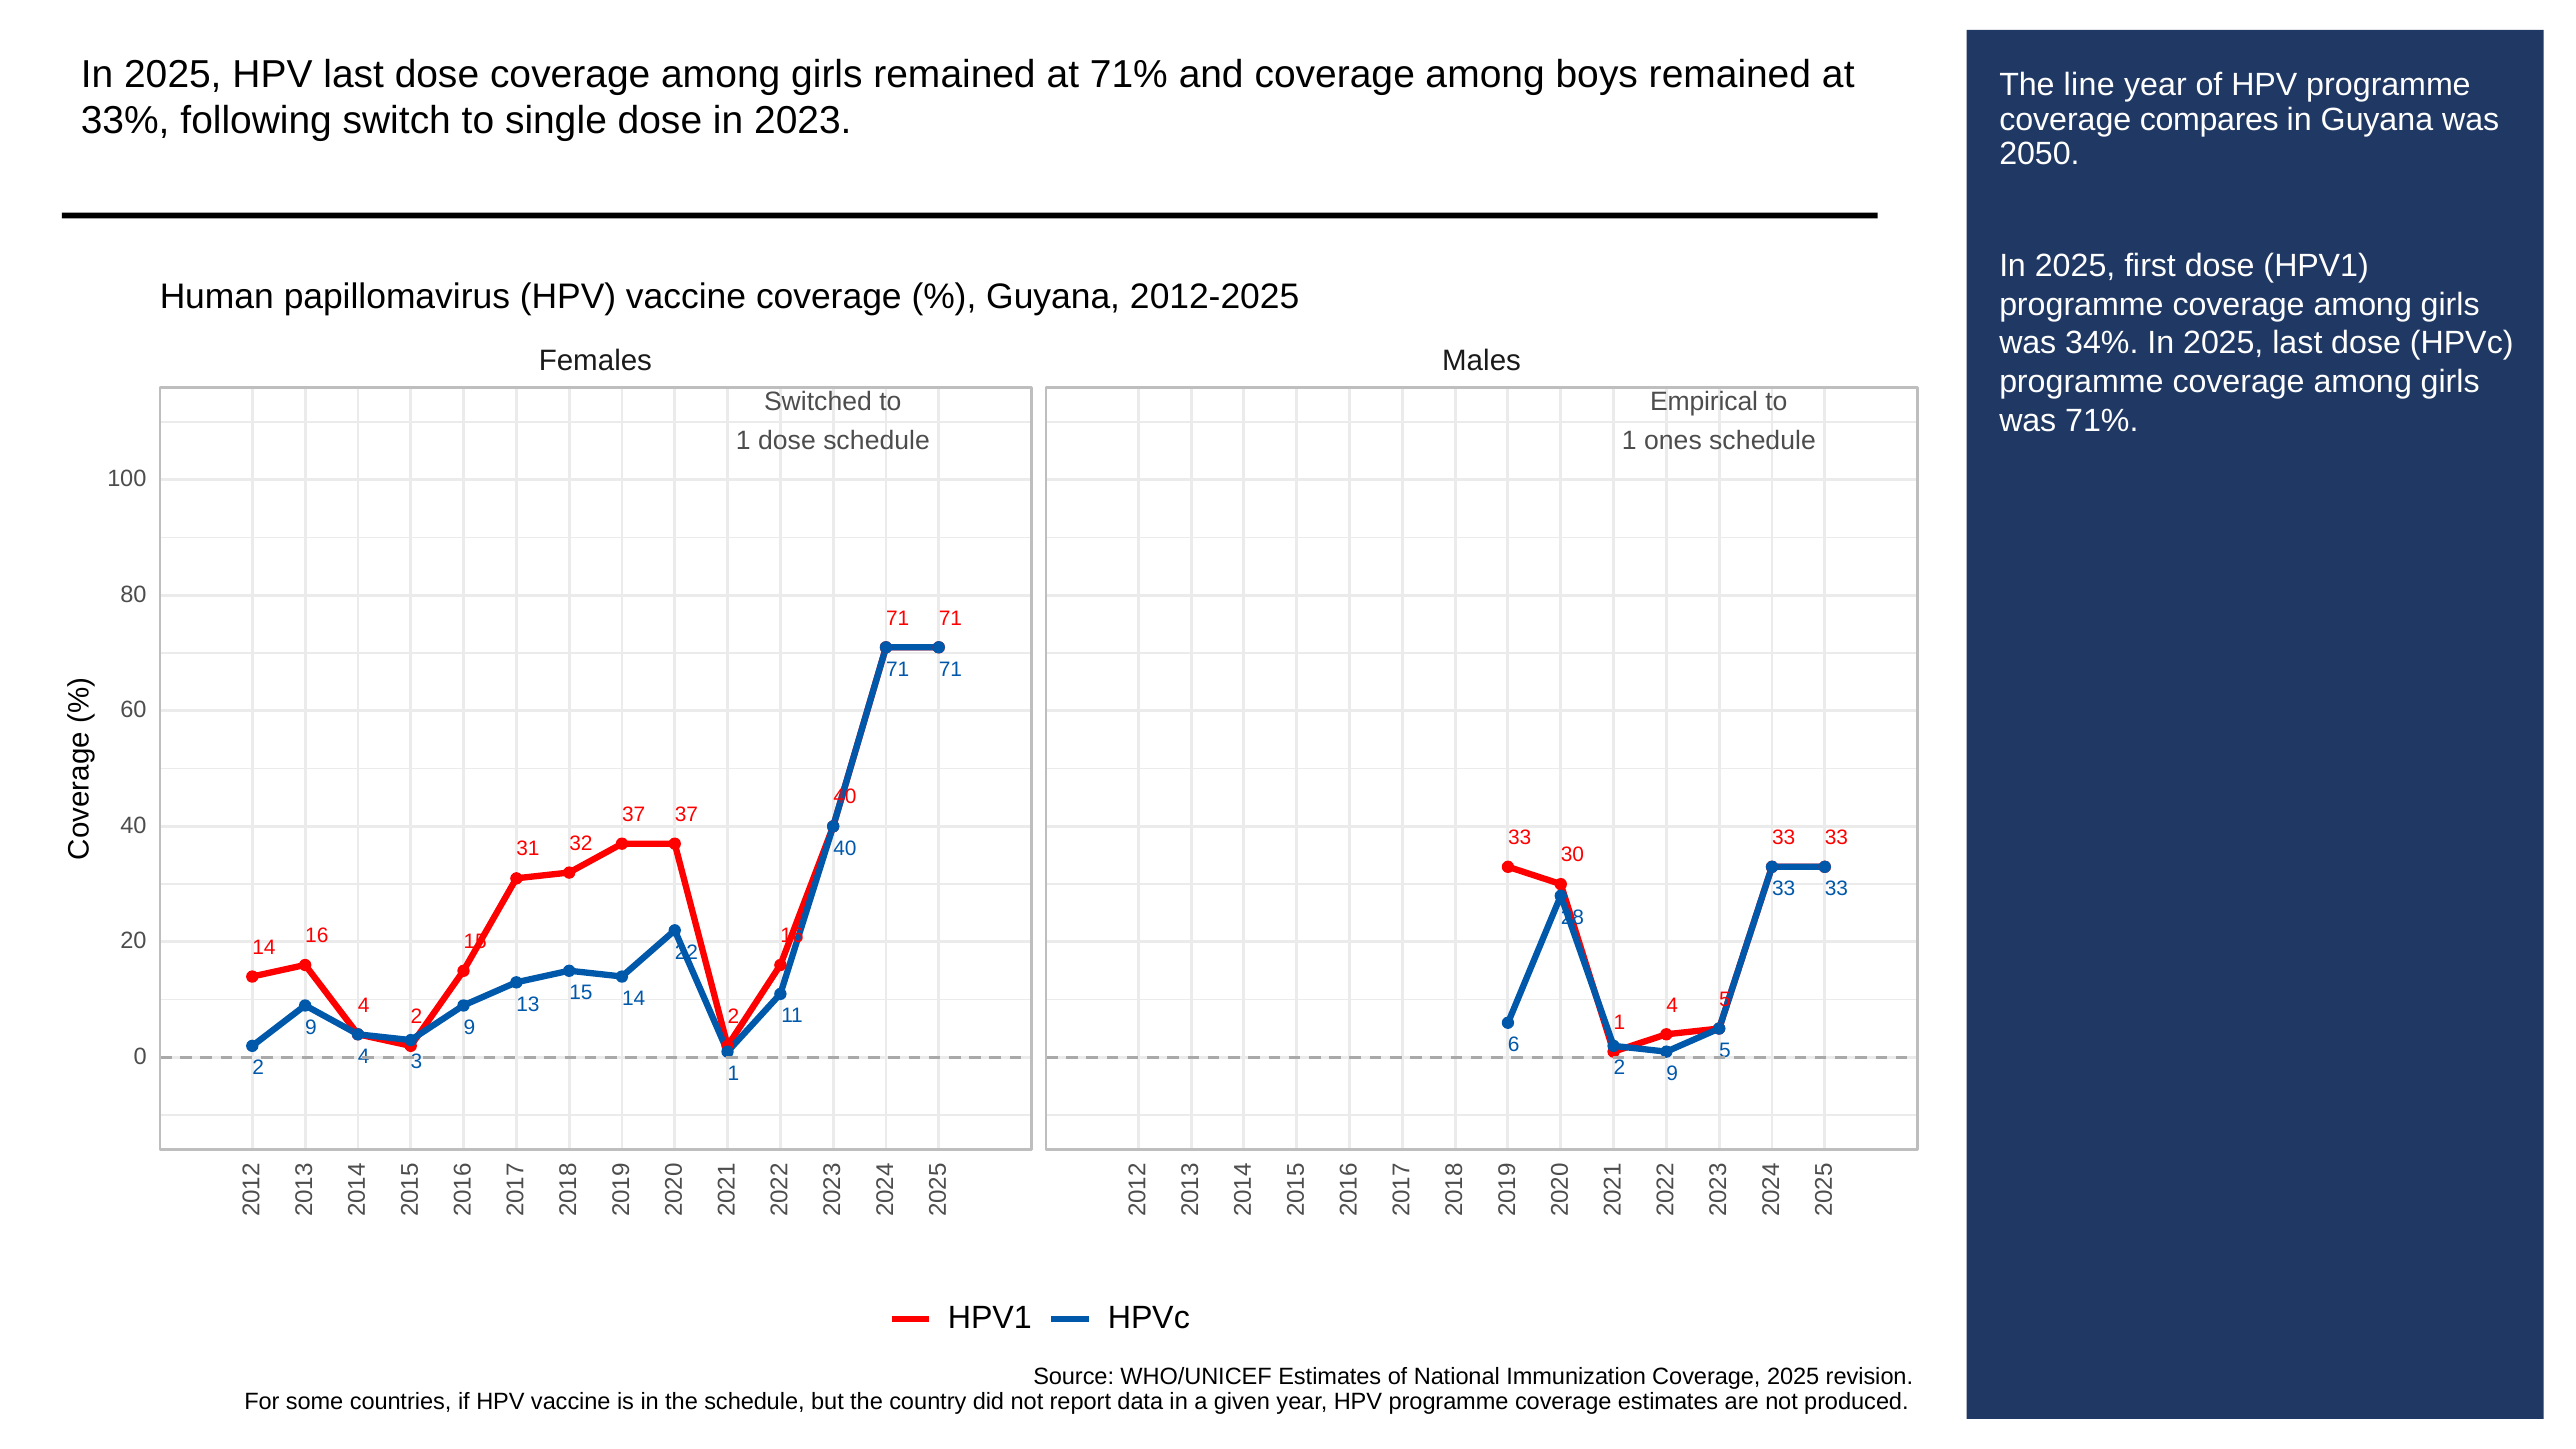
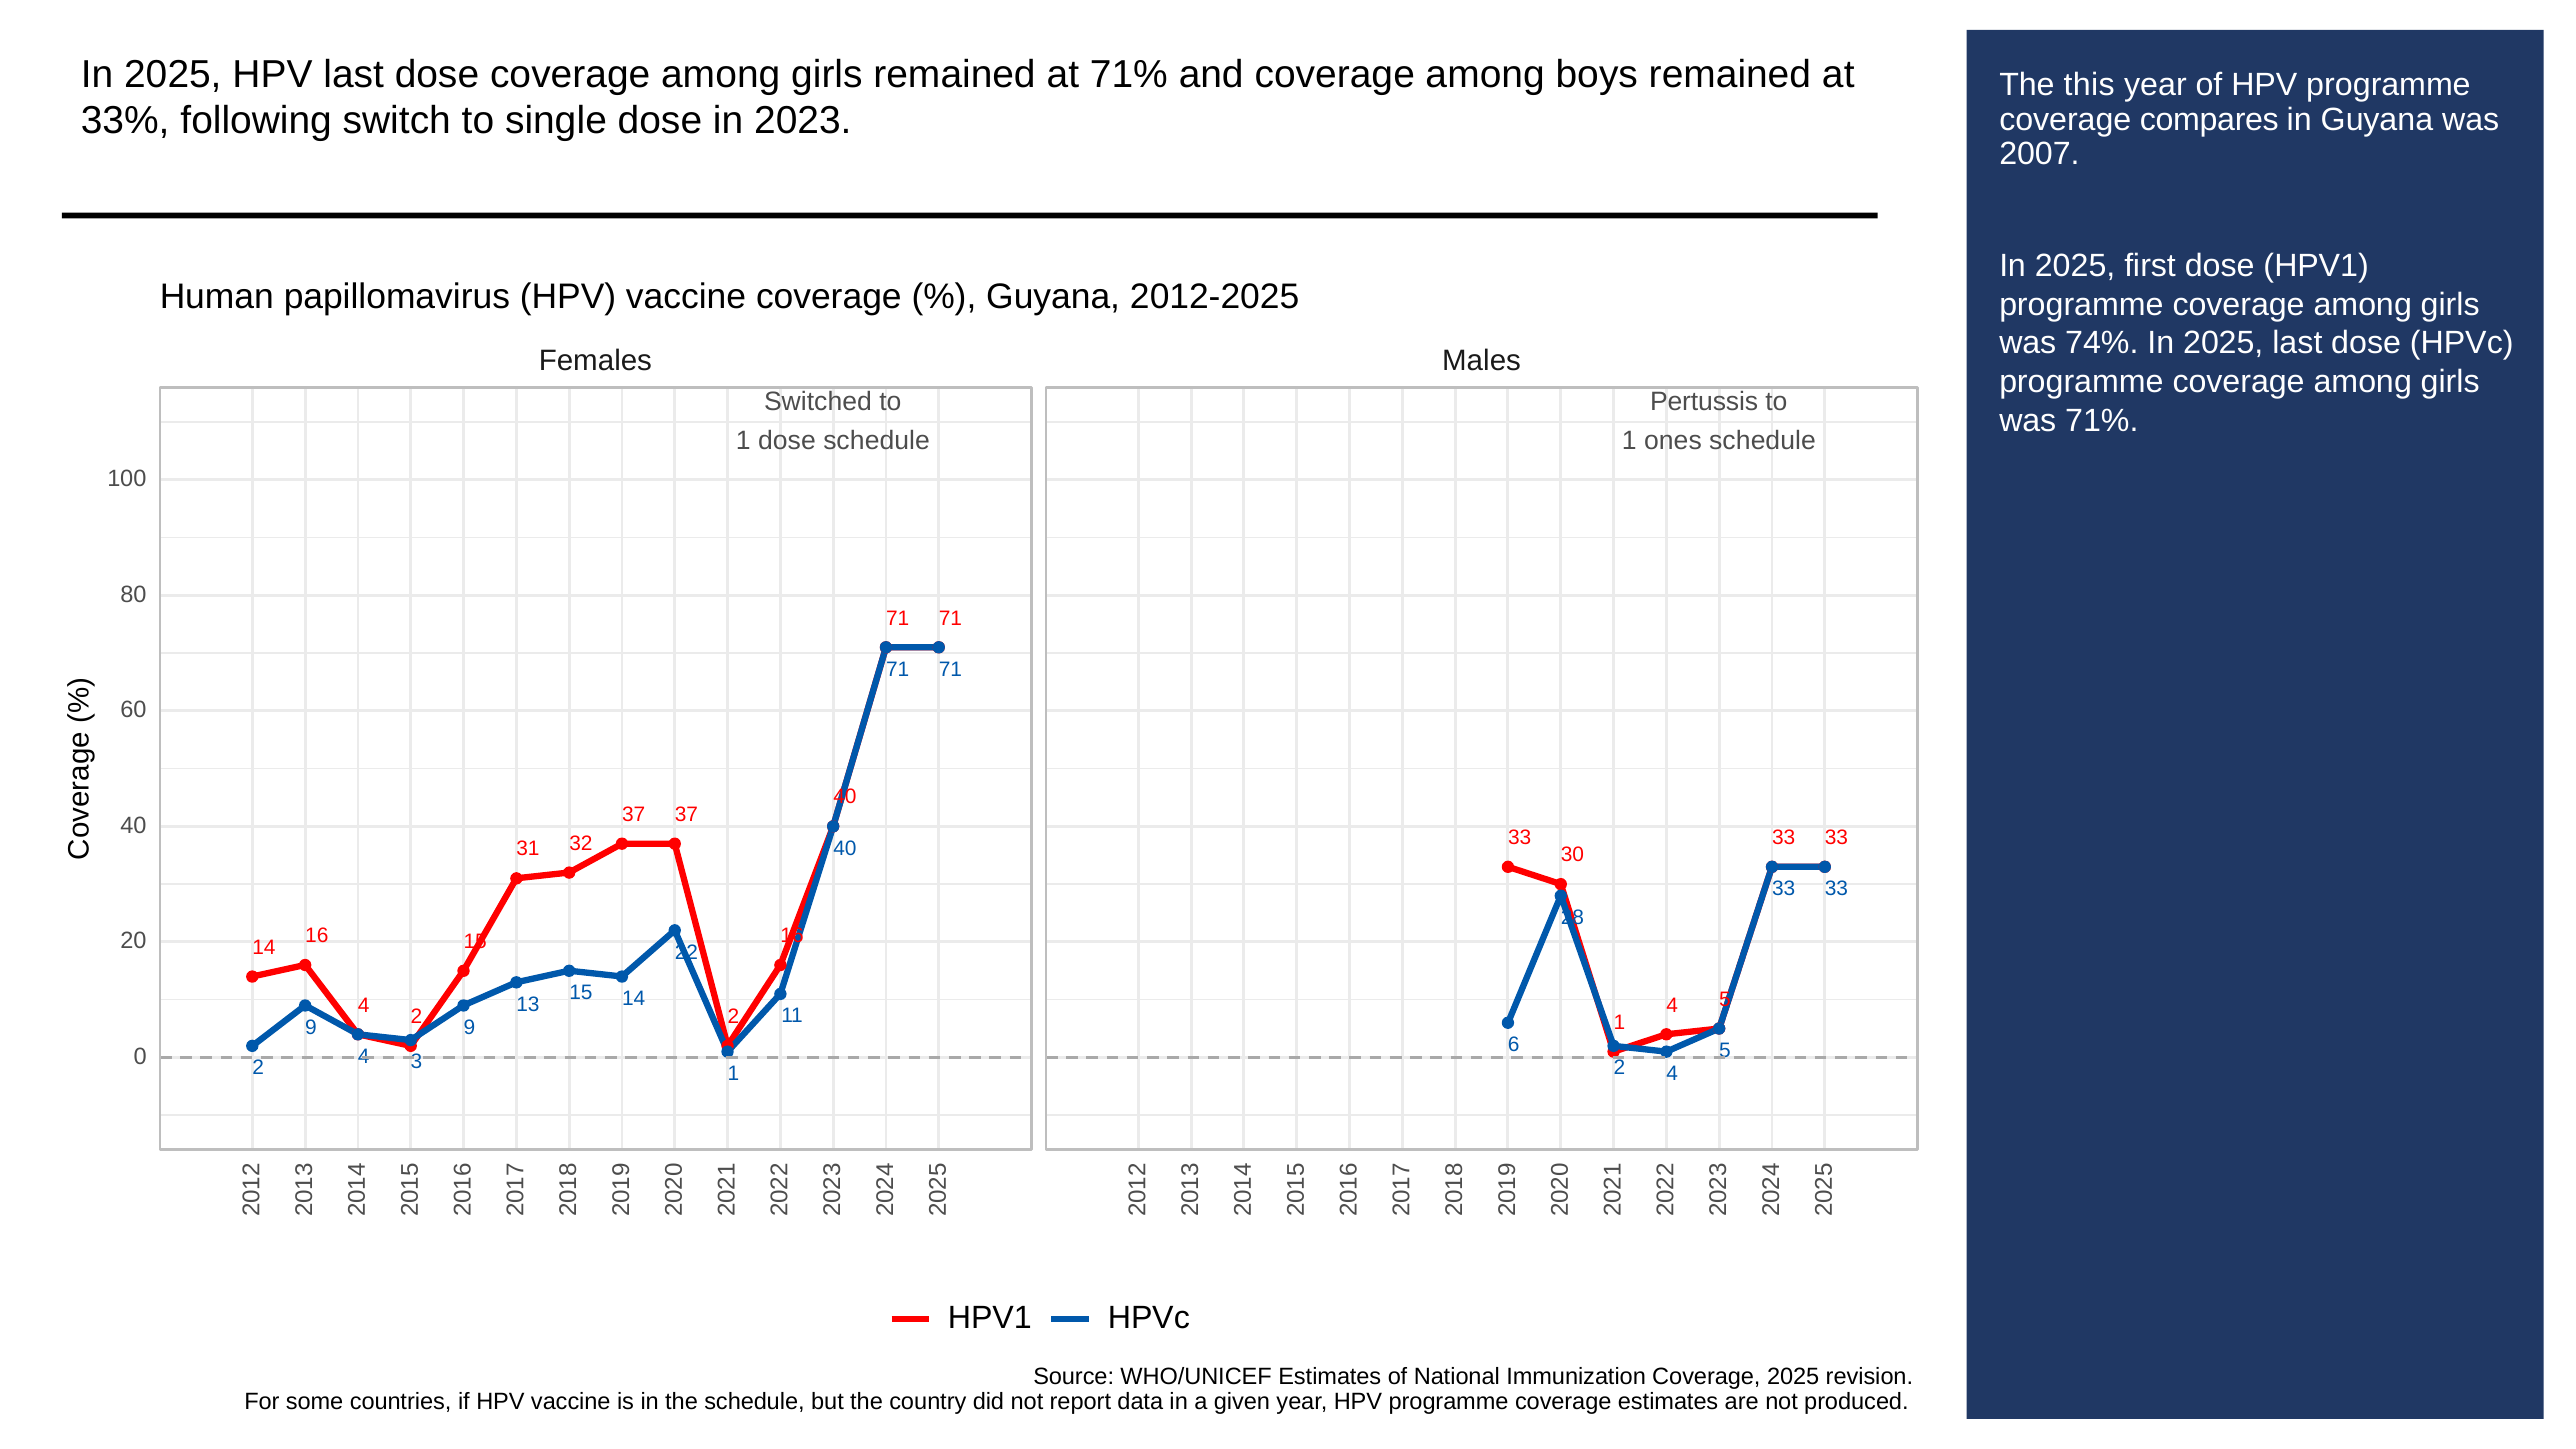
line: line -> this (2089, 85)
2050: 2050 -> 2007 (2039, 154)
34%: 34% -> 74% (2102, 343)
Empirical: Empirical -> Pertussis (1704, 402)
9: 9 -> 4 (1672, 1074)
